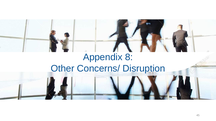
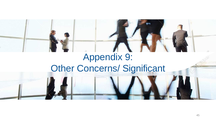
8: 8 -> 9 (129, 57)
Disruption: Disruption -> Significant (144, 69)
